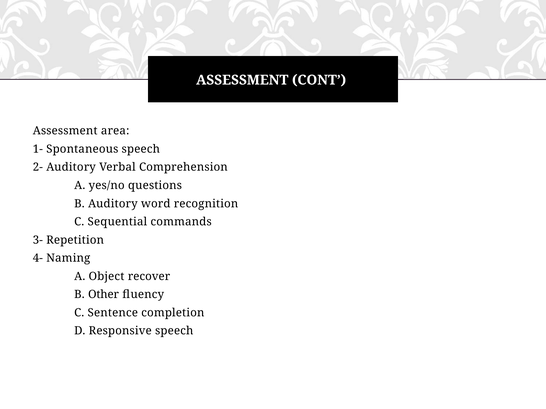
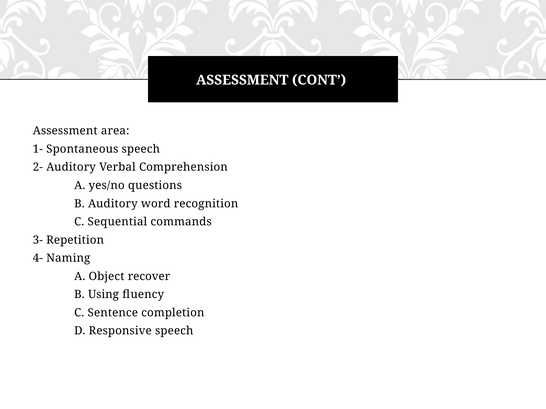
Other: Other -> Using (103, 295)
